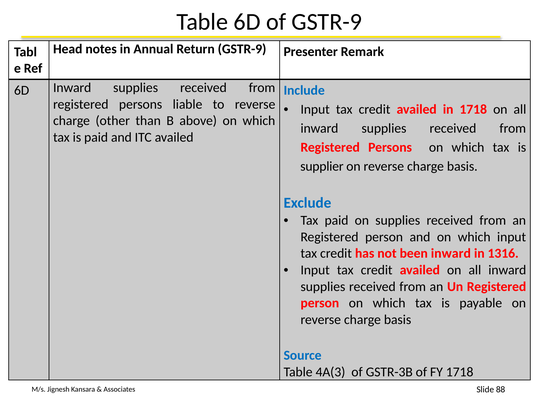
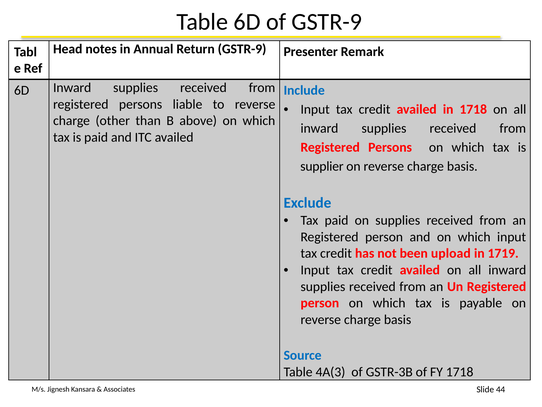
been inward: inward -> upload (451, 253)
1316: 1316 -> 1719 (503, 253)
88: 88 -> 44 (501, 389)
